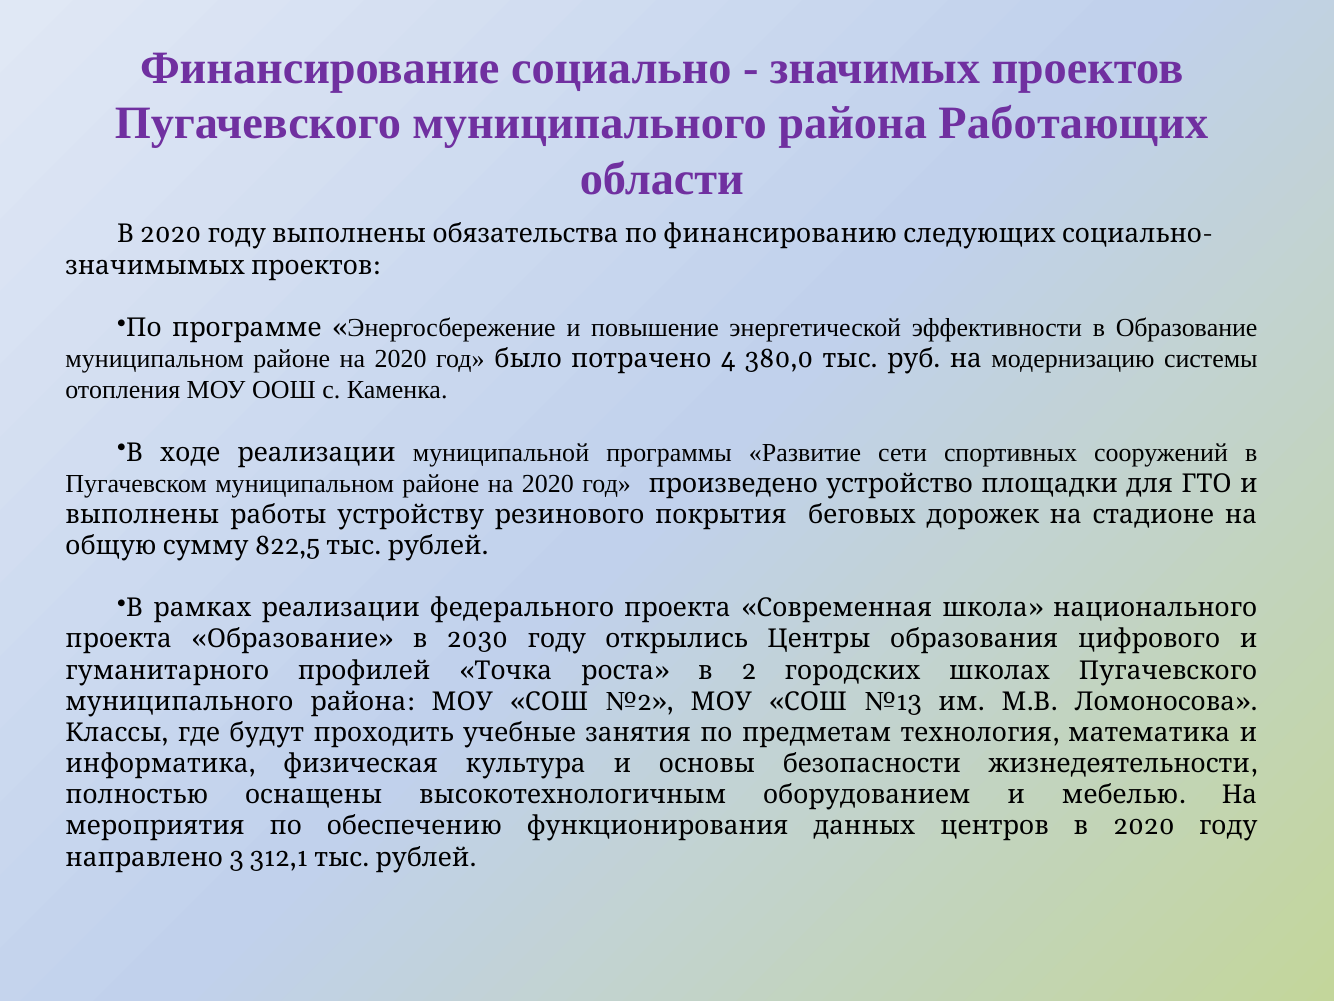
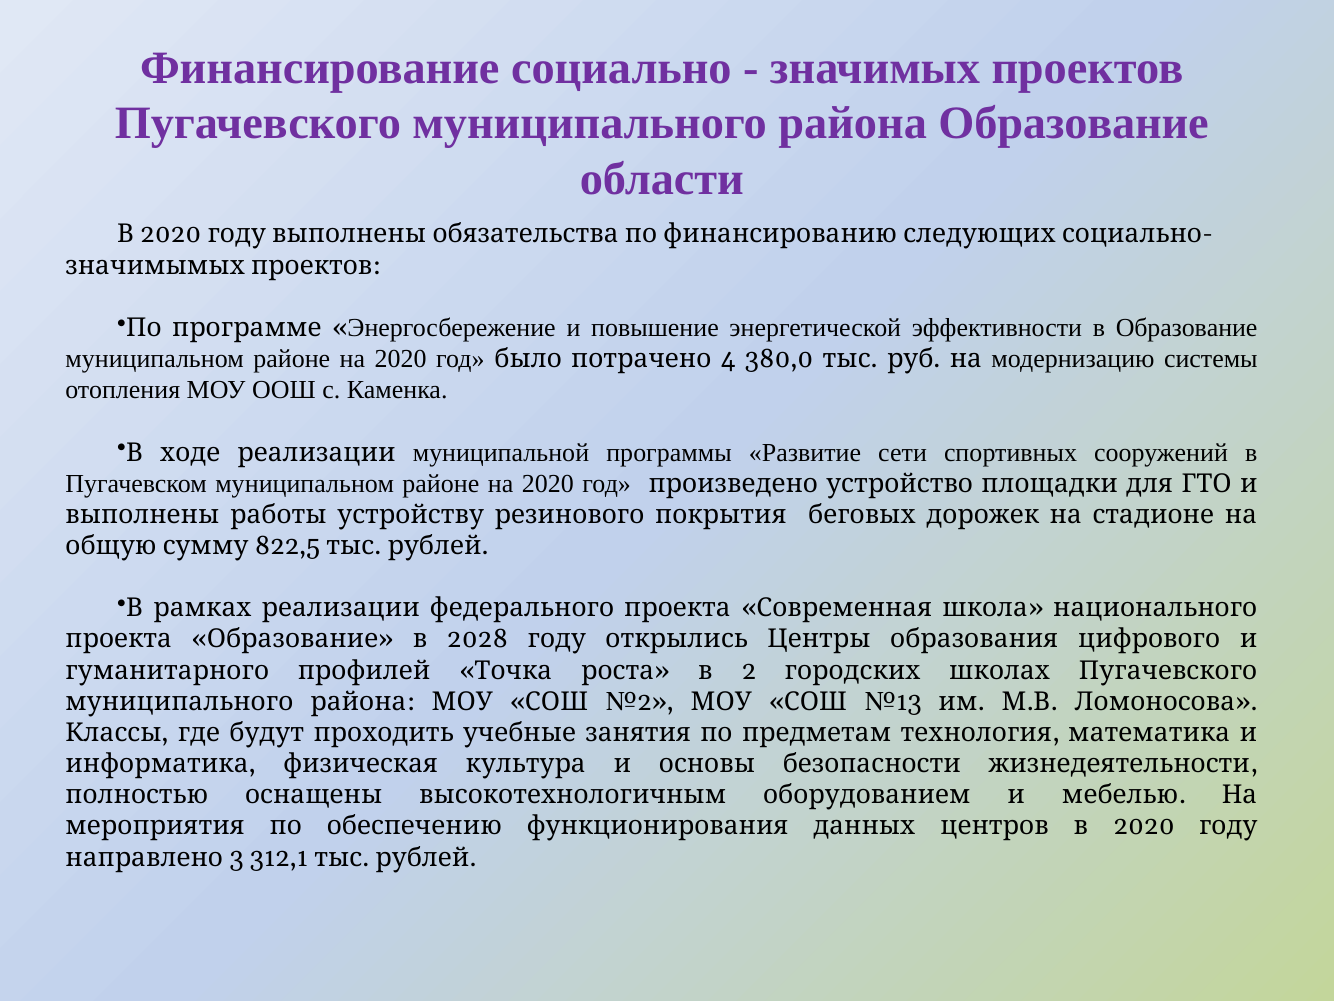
района Работающих: Работающих -> Образование (1074, 123)
2030: 2030 -> 2028 (478, 639)
